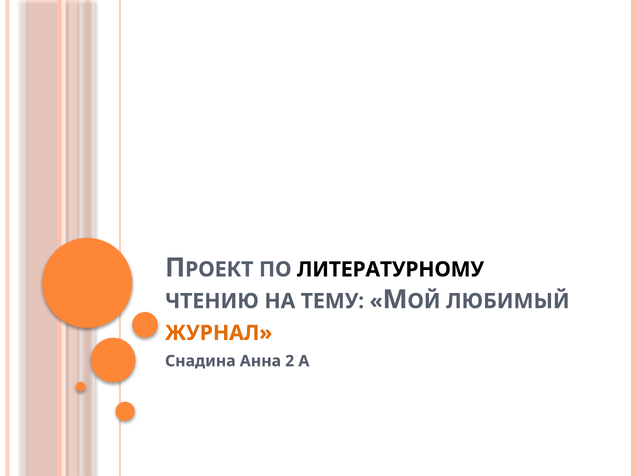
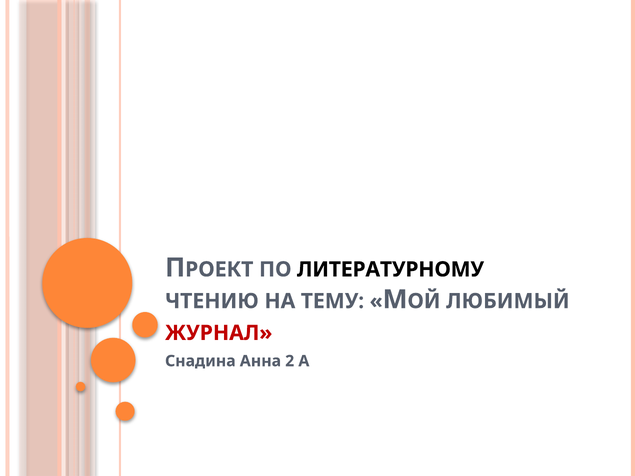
ЖУРНАЛ colour: orange -> red (219, 333)
